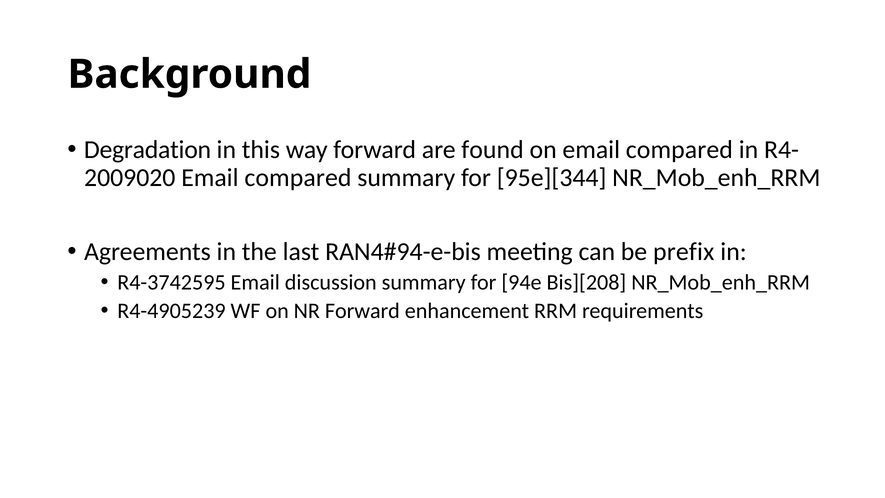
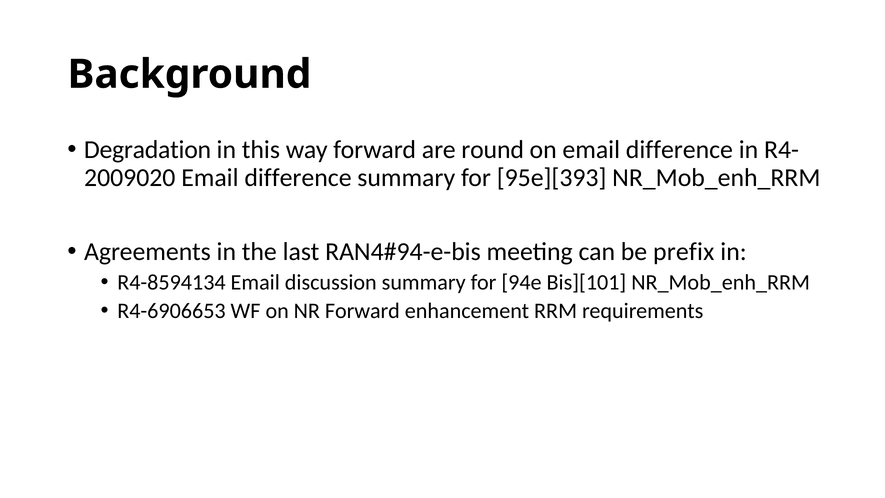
found: found -> round (493, 150)
on email compared: compared -> difference (679, 150)
compared: compared -> difference (298, 178)
95e][344: 95e][344 -> 95e][393 (552, 178)
R4-3742595: R4-3742595 -> R4-8594134 (171, 282)
Bis][208: Bis][208 -> Bis][101 (586, 282)
R4-4905239: R4-4905239 -> R4-6906653 (171, 311)
